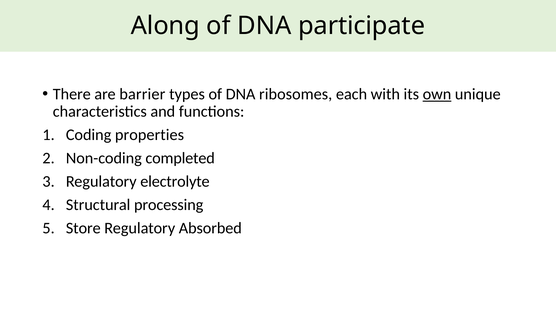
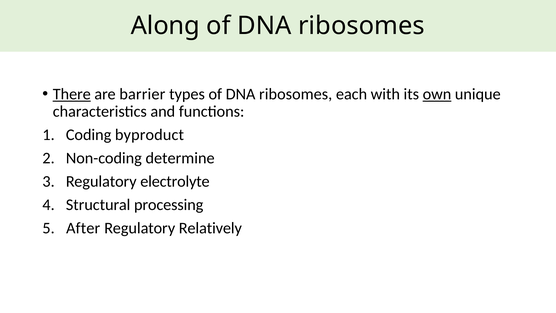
participate: participate -> ribosomes (361, 26)
There underline: none -> present (72, 94)
properties: properties -> byproduct (149, 135)
completed: completed -> determine (180, 158)
Store: Store -> After (83, 228)
Absorbed: Absorbed -> Relatively (210, 228)
